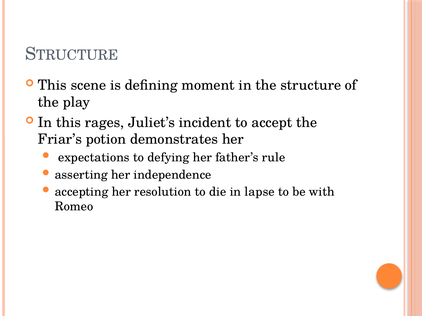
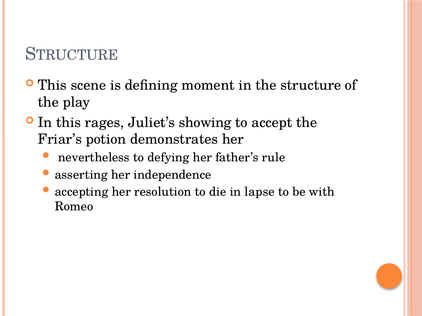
incident: incident -> showing (205, 123)
expectations: expectations -> nevertheless (94, 158)
